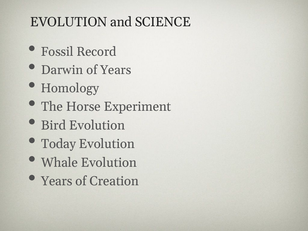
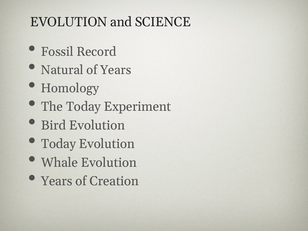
Darwin: Darwin -> Natural (62, 70)
The Horse: Horse -> Today (83, 107)
